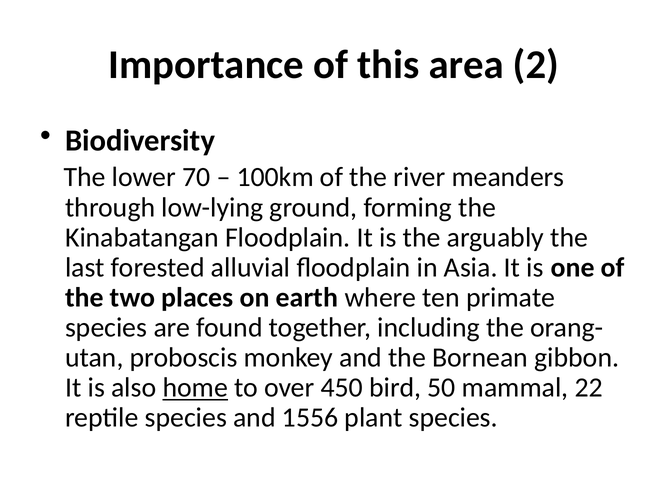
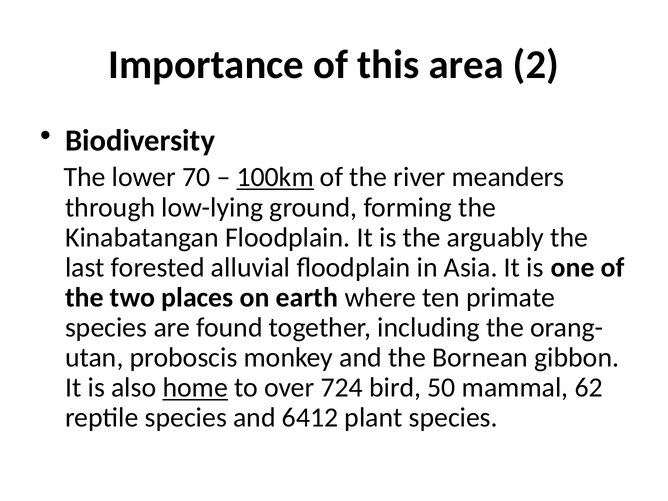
100km underline: none -> present (275, 177)
450: 450 -> 724 (342, 388)
22: 22 -> 62 (589, 388)
1556: 1556 -> 6412 (310, 418)
